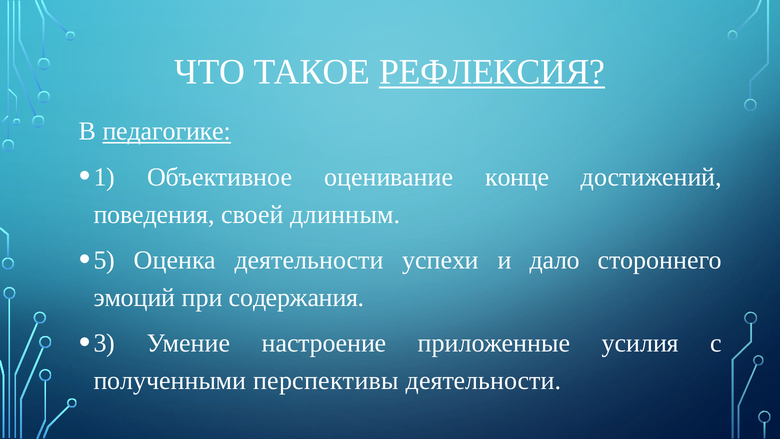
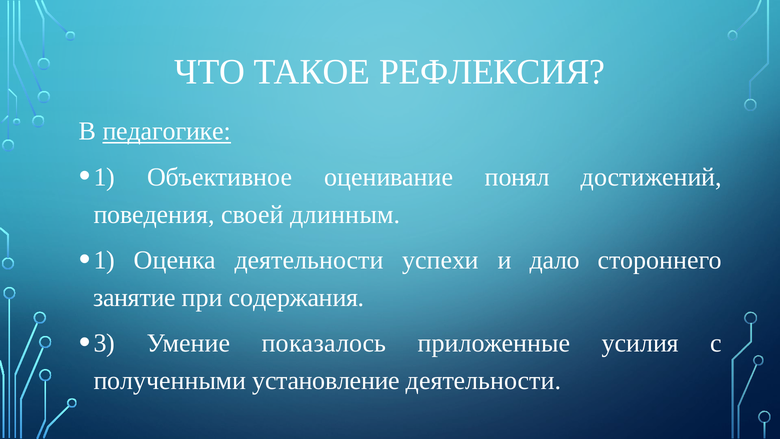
РЕФЛЕКСИЯ underline: present -> none (492, 72)
конце: конце -> понял (517, 177)
5: 5 -> 1 (104, 260)
эмоций: эмоций -> занятие (134, 297)
настроение: настроение -> показалось (324, 343)
перспективы: перспективы -> установление (326, 381)
